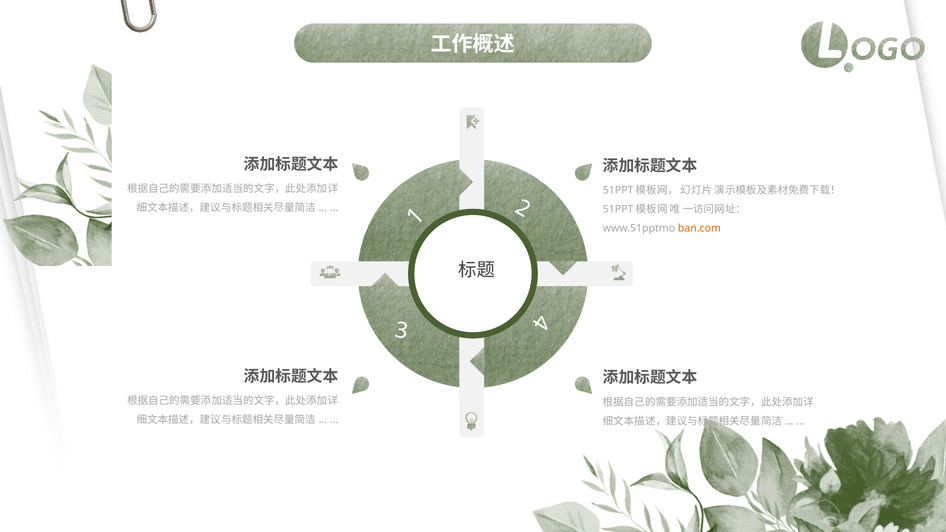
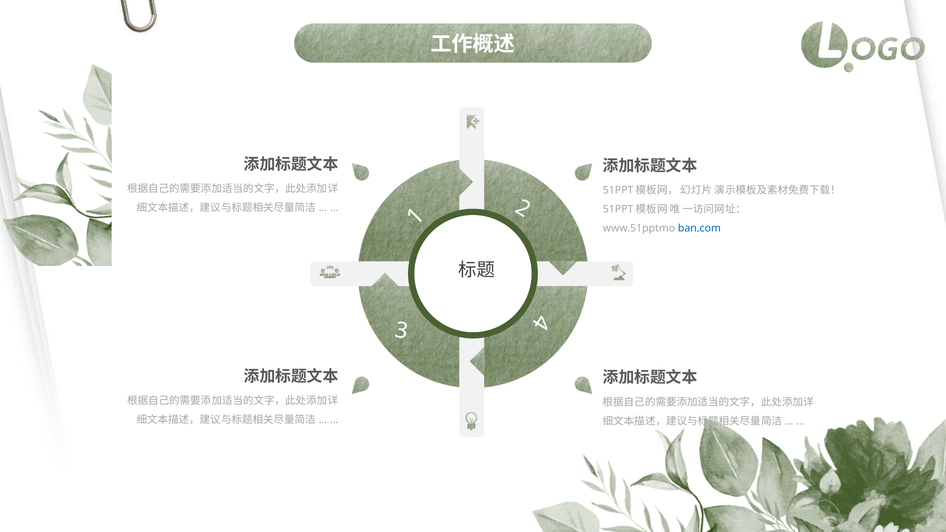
ban.com colour: orange -> blue (699, 228)
